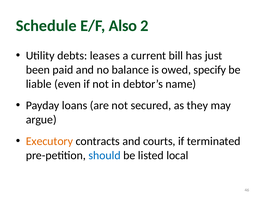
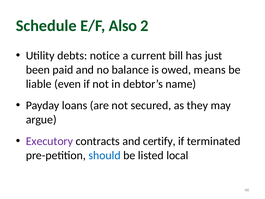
leases: leases -> notice (105, 56)
specify: specify -> means (210, 70)
Executory colour: orange -> purple (49, 141)
courts: courts -> certify (159, 141)
